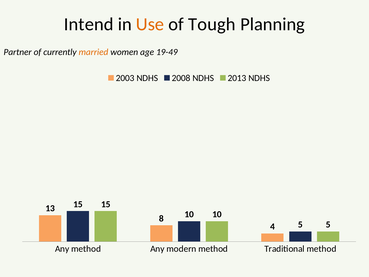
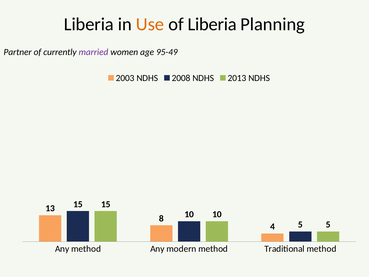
Intend: Intend -> Liberia (89, 24)
of Tough: Tough -> Liberia (212, 24)
married colour: orange -> purple (93, 52)
19-49: 19-49 -> 95-49 (167, 52)
